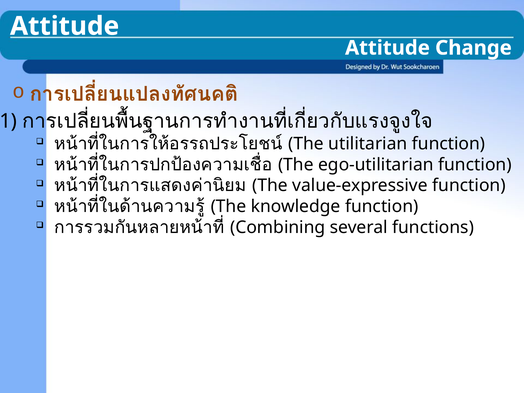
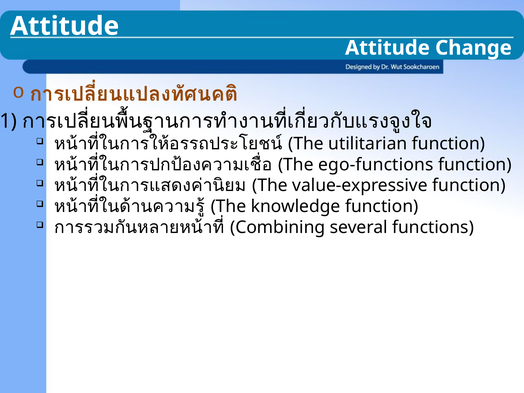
ego-utilitarian: ego-utilitarian -> ego-functions (376, 165)
